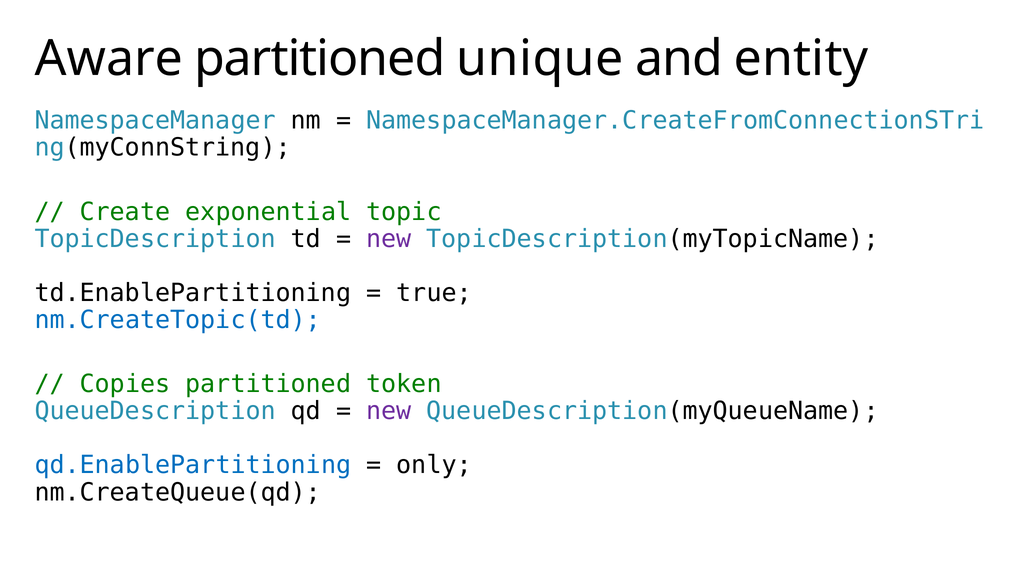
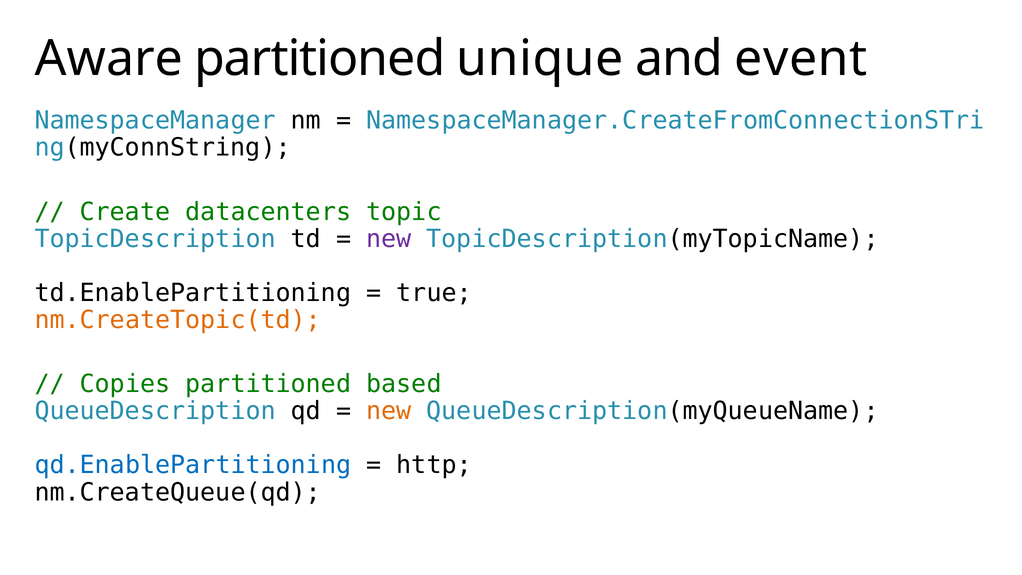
entity: entity -> event (801, 59)
exponential: exponential -> datacenters (268, 212)
nm.CreateTopic(td colour: blue -> orange (178, 320)
token: token -> based (404, 384)
new colour: purple -> orange (389, 411)
only: only -> http (434, 465)
